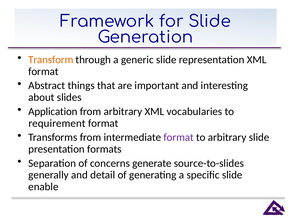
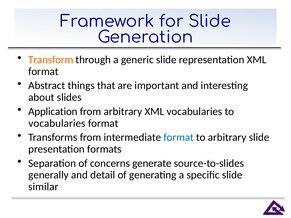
requirement: requirement -> vocabularies (57, 123)
format colour: purple -> blue (179, 137)
enable: enable -> similar (43, 187)
